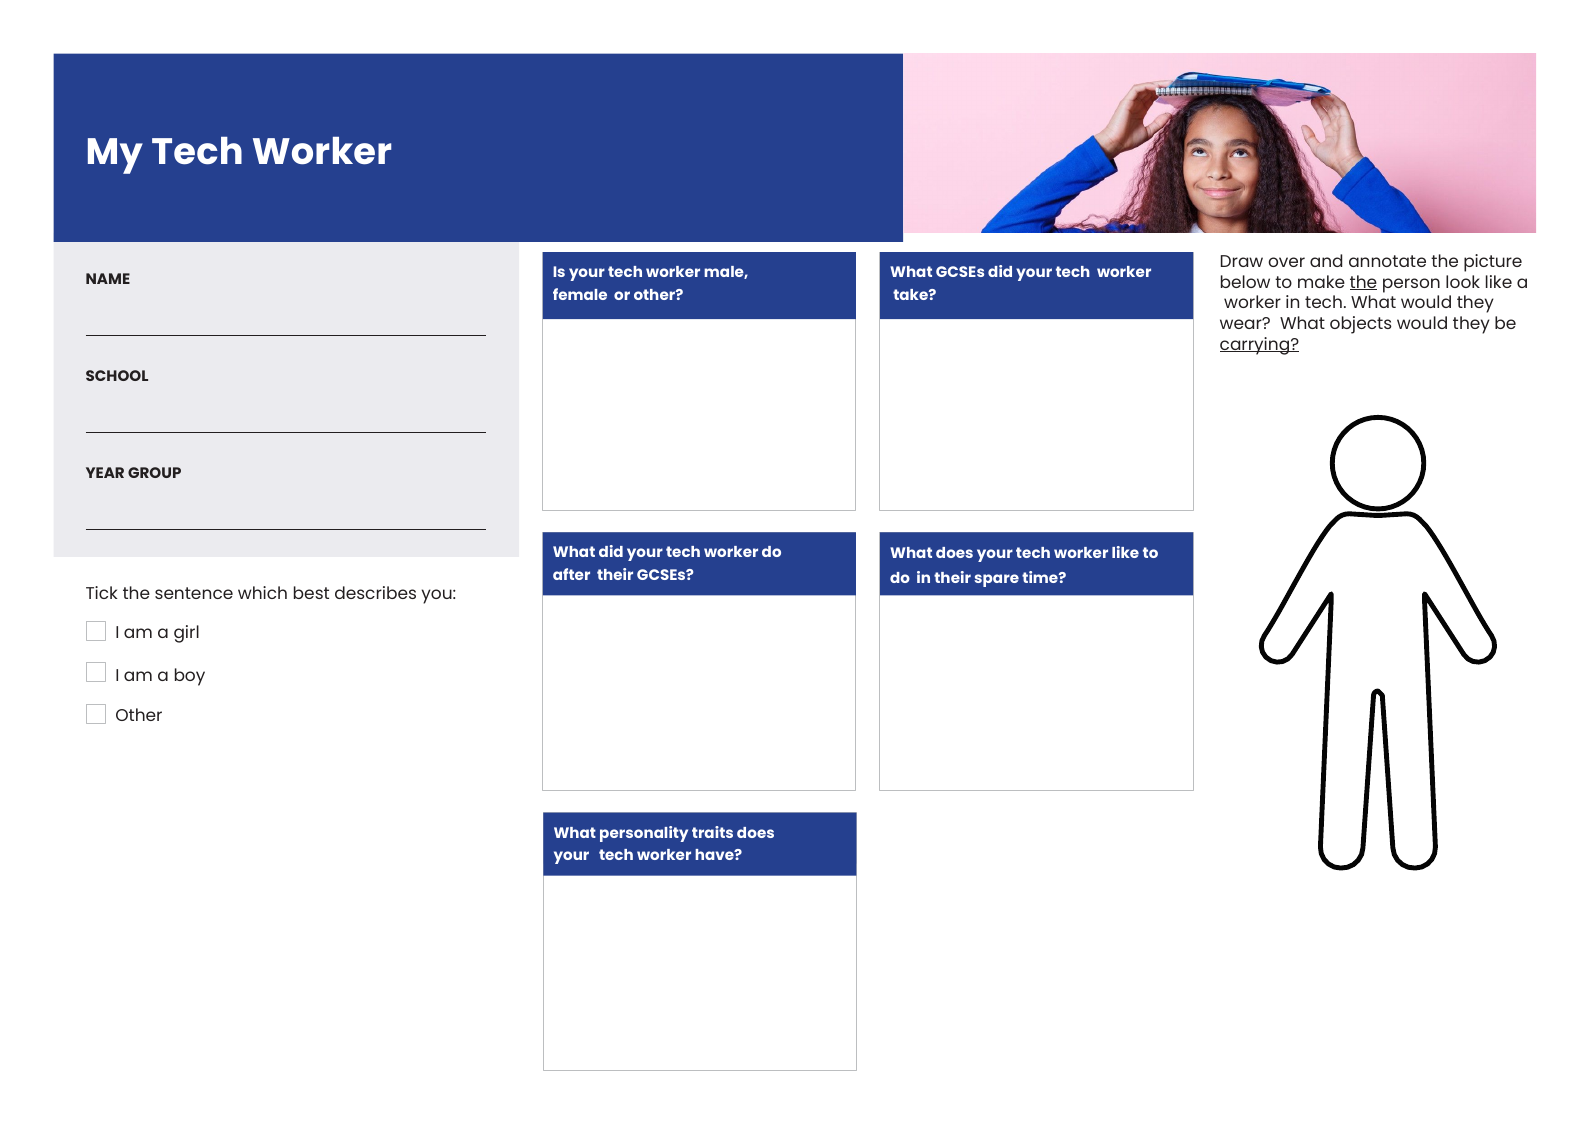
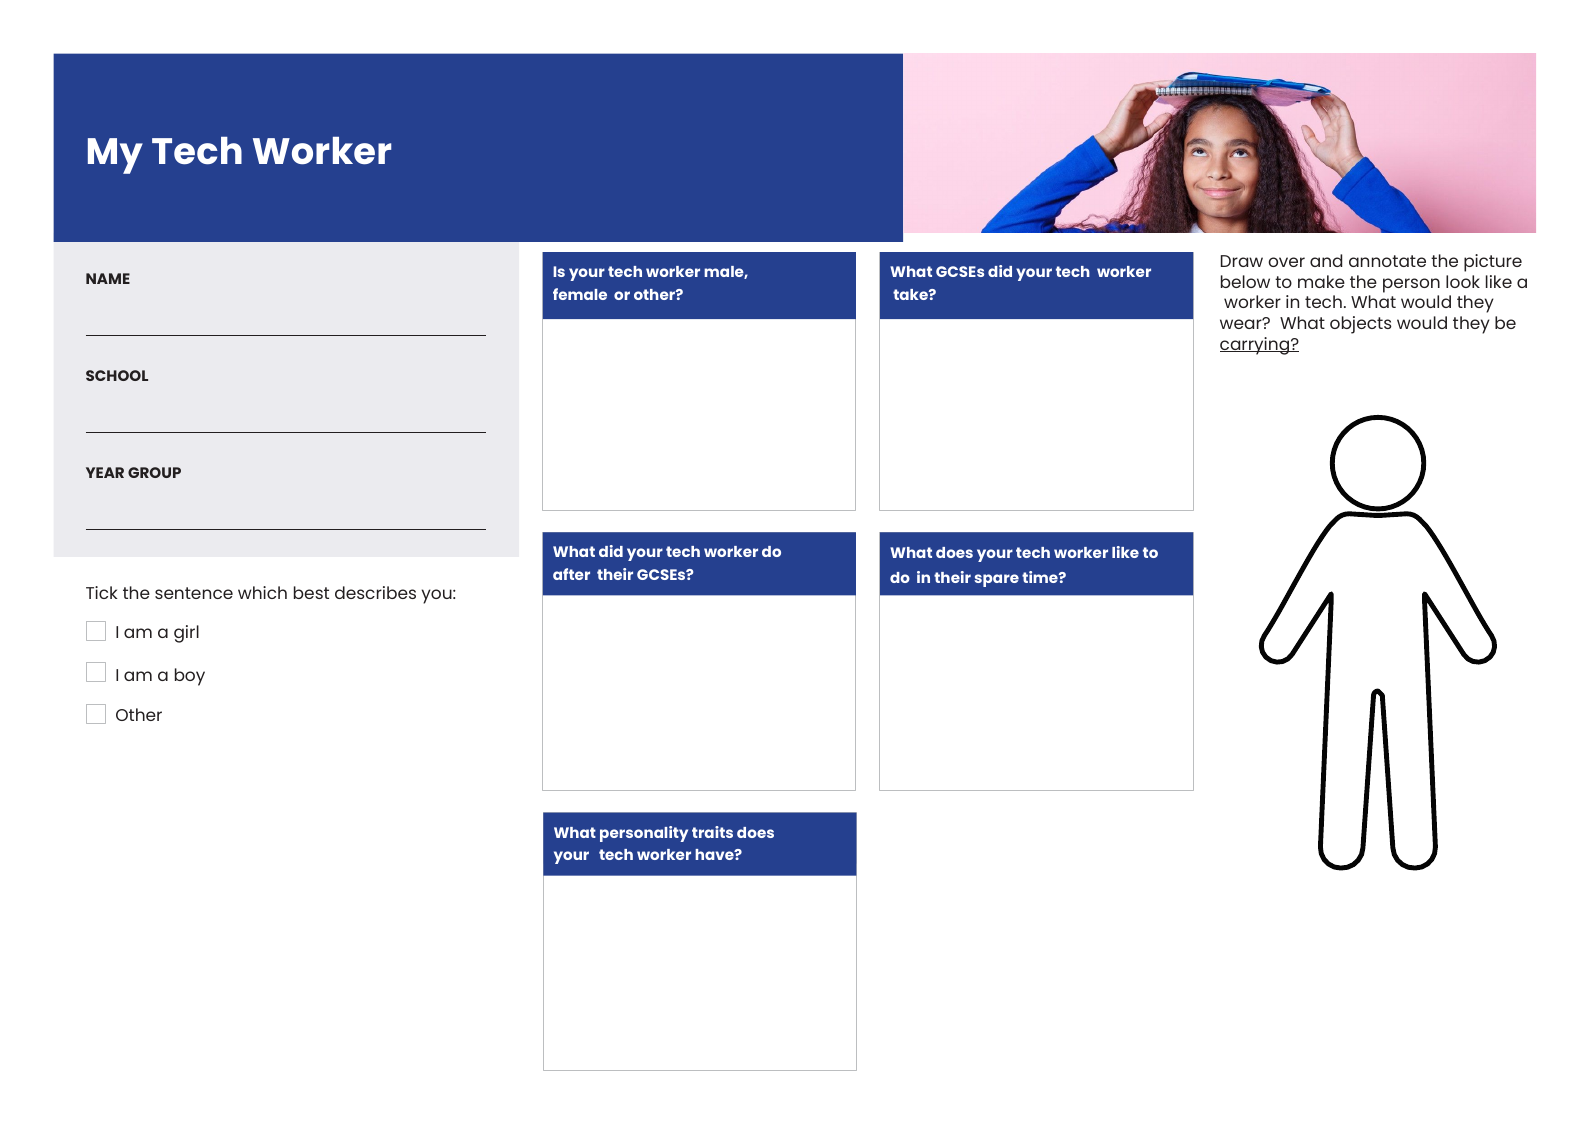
the underline: present -> none (1363, 283)
